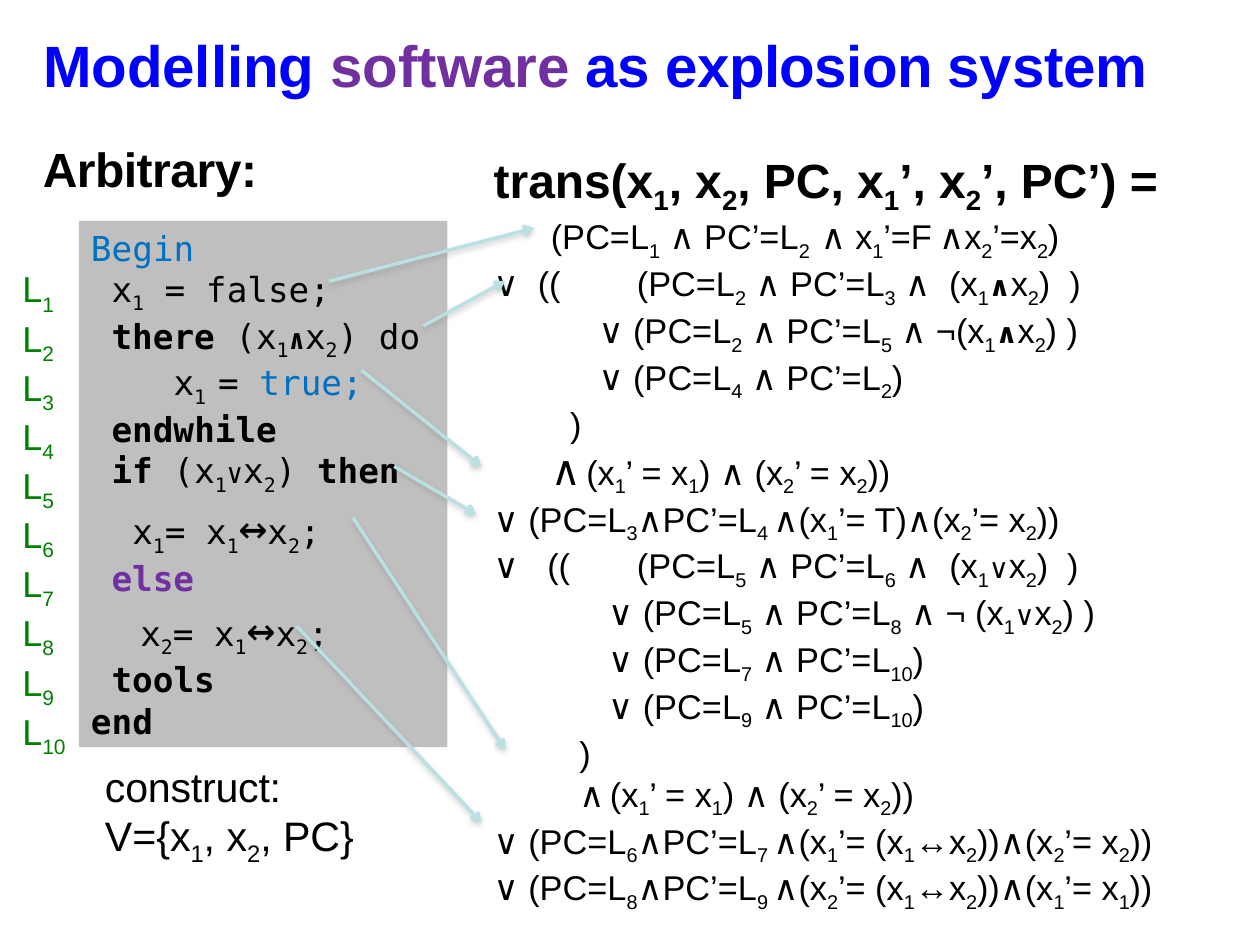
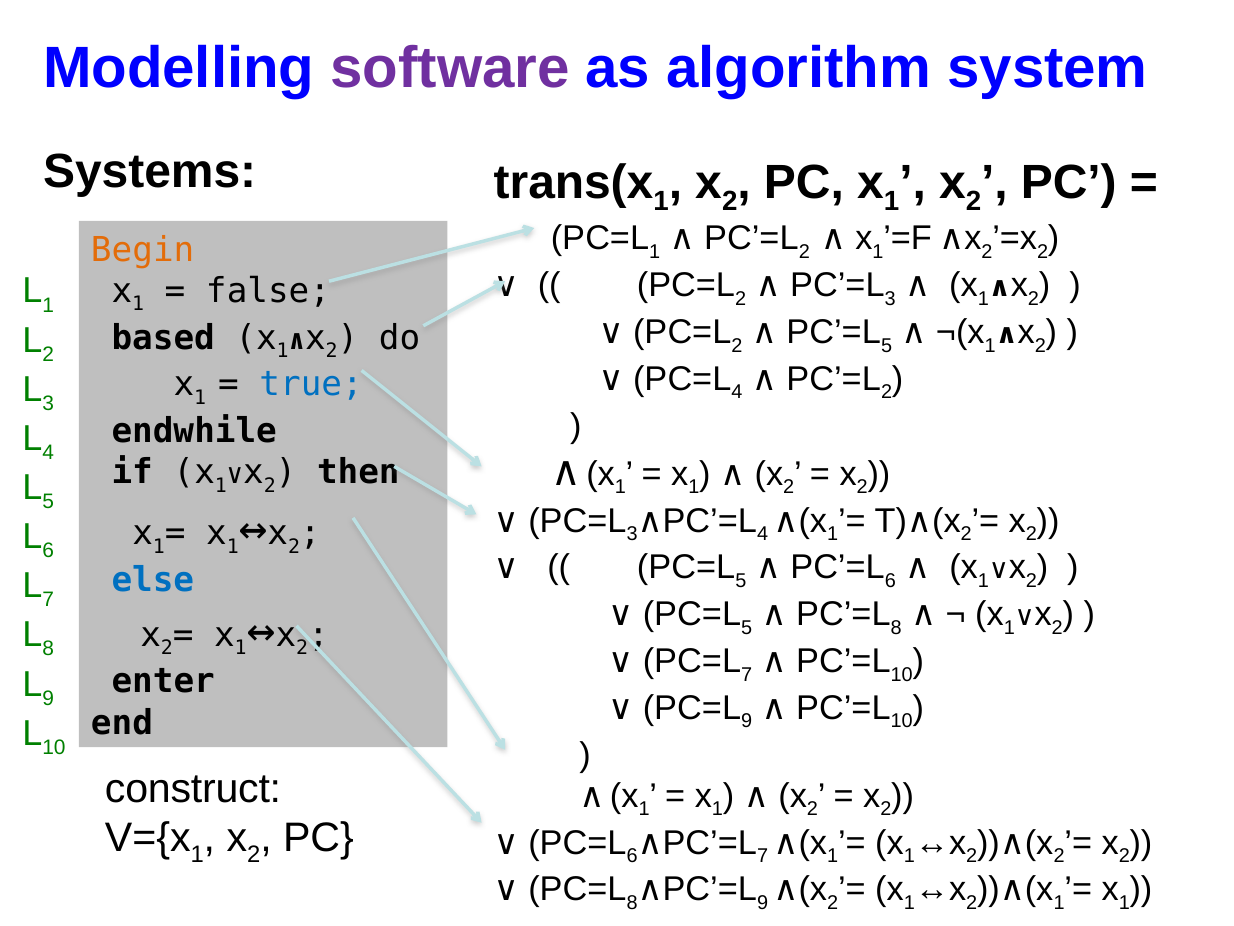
explosion: explosion -> algorithm (799, 69)
Arbitrary: Arbitrary -> Systems (150, 172)
Begin colour: blue -> orange (143, 250)
there: there -> based (163, 338)
else colour: purple -> blue (153, 580)
tools: tools -> enter (163, 681)
